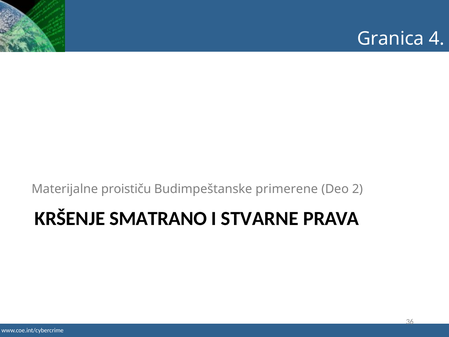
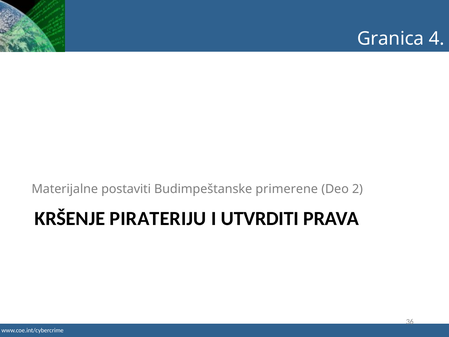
proističu: proističu -> postaviti (126, 189)
SMATRANO: SMATRANO -> PIRATERIJU (158, 218)
STVARNE: STVARNE -> UTVRDITI (260, 218)
